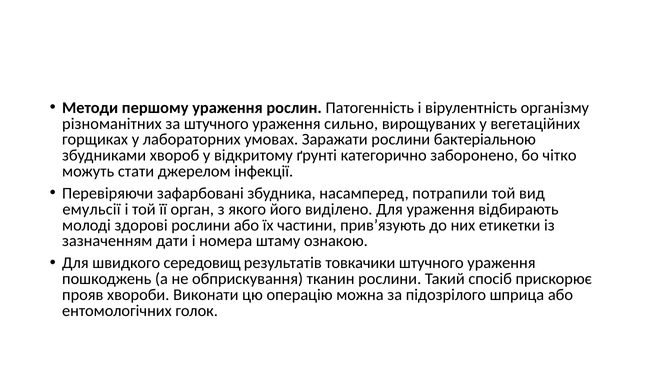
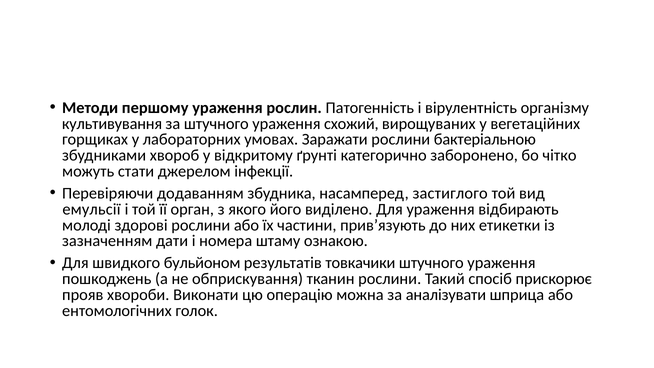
різноманітних: різноманітних -> культивування (112, 124)
сильно: сильно -> схожий (351, 124)
зафарбовані: зафарбовані -> додаванням (200, 193)
потрапили: потрапили -> застиглого (450, 193)
середовищ: середовищ -> бульйоном (202, 263)
підозрілого: підозрілого -> аналізувати (446, 295)
